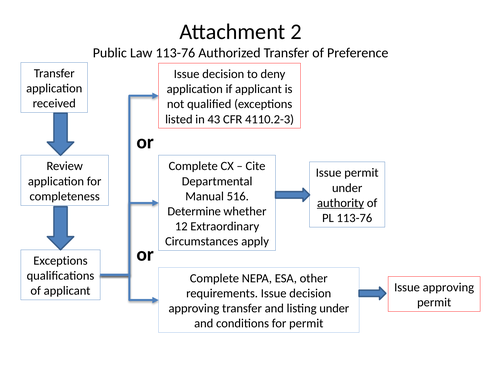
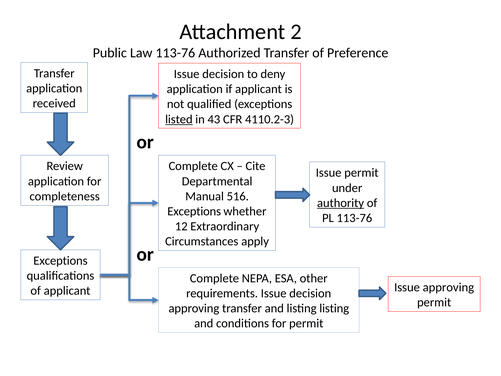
listed underline: none -> present (179, 119)
Determine: Determine -> Exceptions (194, 211)
listing under: under -> listing (334, 308)
